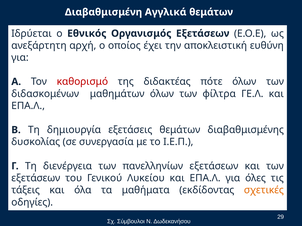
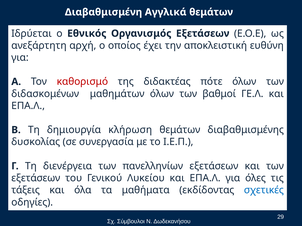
φίλτρα: φίλτρα -> βαθμοί (219, 94)
εξετάσεις: εξετάσεις -> κλήρωση (130, 130)
σχετικές colour: orange -> blue (264, 191)
